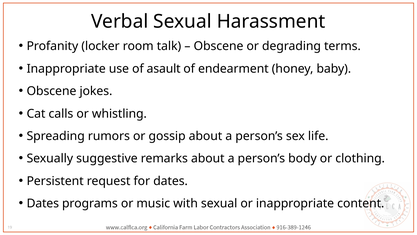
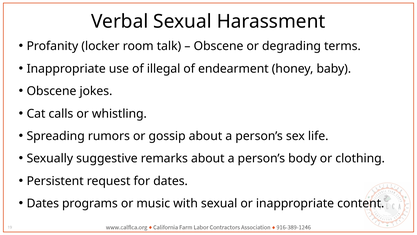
asault: asault -> illegal (164, 69)
